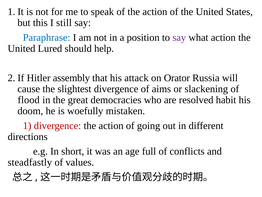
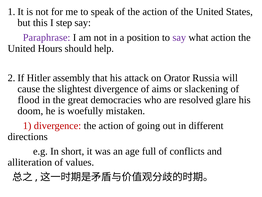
still: still -> step (64, 23)
Paraphrase colour: blue -> purple (47, 37)
Lured: Lured -> Hours (50, 48)
habit: habit -> glare (226, 100)
steadfastly: steadfastly -> alliteration (30, 162)
